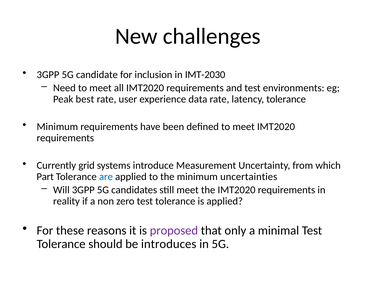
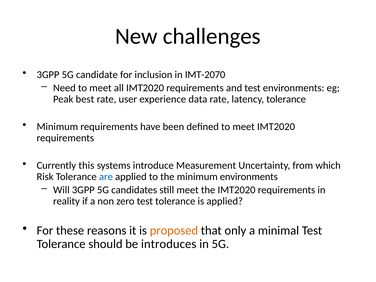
IMT-2030: IMT-2030 -> IMT-2070 (205, 75)
grid: grid -> this (86, 165)
Part: Part -> Risk (45, 177)
minimum uncertainties: uncertainties -> environments (249, 177)
proposed colour: purple -> orange (174, 231)
